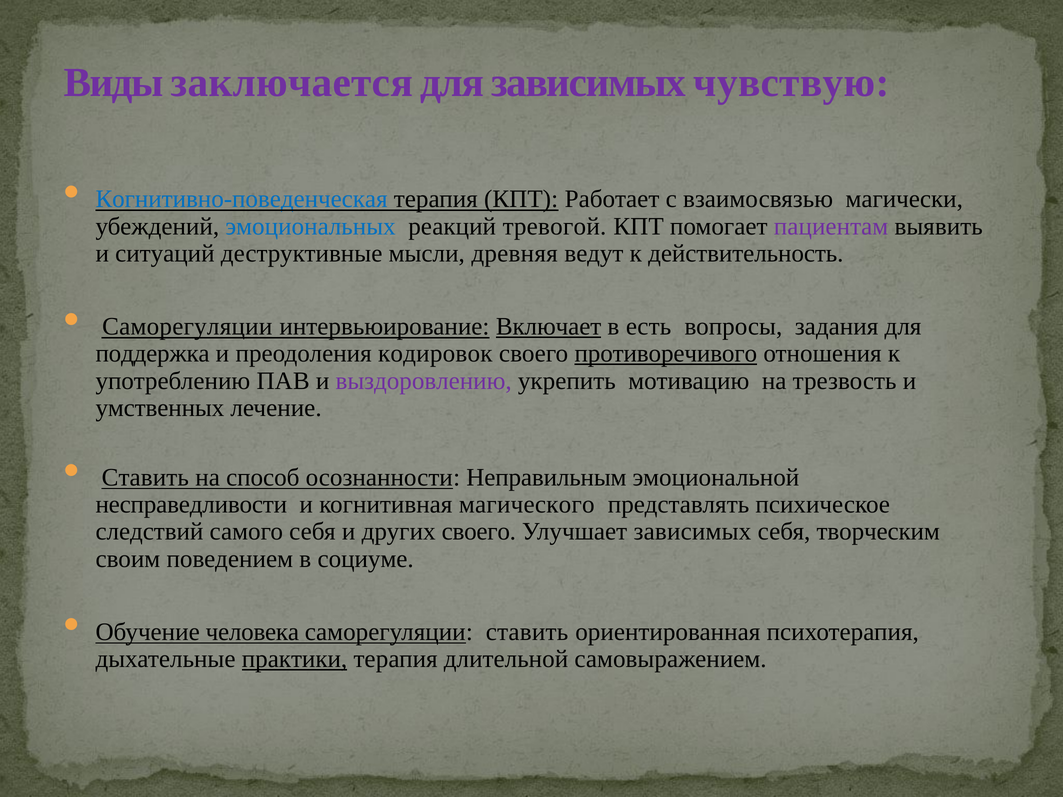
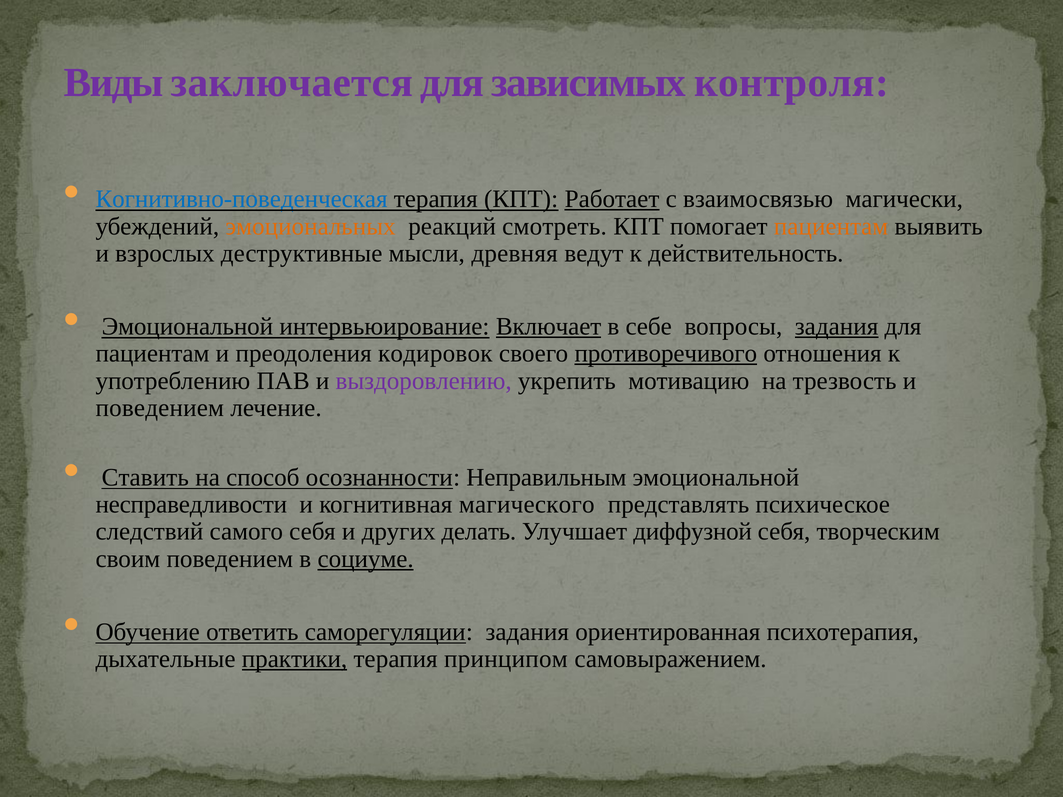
чувствую: чувствую -> контроля (791, 83)
Работает underline: none -> present (612, 199)
эмоциональных colour: blue -> orange (311, 226)
тревогой: тревогой -> смотреть (555, 226)
пациентам colour: purple -> orange (831, 226)
ситуаций: ситуаций -> взрослых (165, 253)
Саморегуляции: Саморегуляции -> Эмоциональной (187, 327)
есть: есть -> себе (649, 327)
задания underline: none -> present (837, 327)
поддержка: поддержка -> пациентам (152, 354)
умственных: умственных -> поведением (160, 408)
других своего: своего -> делать (479, 532)
Улучшает зависимых: зависимых -> диффузной (693, 532)
социуме underline: none -> present (366, 559)
человека: человека -> ответить (252, 632)
саморегуляции ставить: ставить -> задания (527, 632)
длительной: длительной -> принципом (506, 659)
